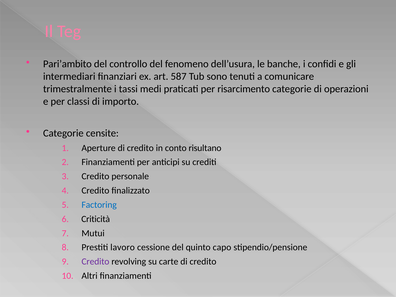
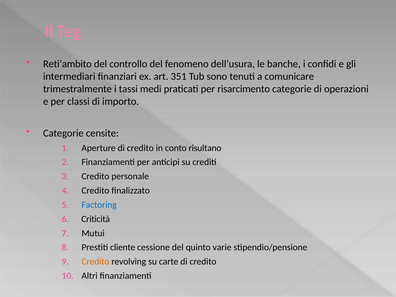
Pari’ambito: Pari’ambito -> Reti’ambito (67, 64)
587: 587 -> 351 (179, 76)
lavoro: lavoro -> cliente (123, 247)
capo: capo -> varie (222, 247)
Credito colour: purple -> orange (95, 262)
